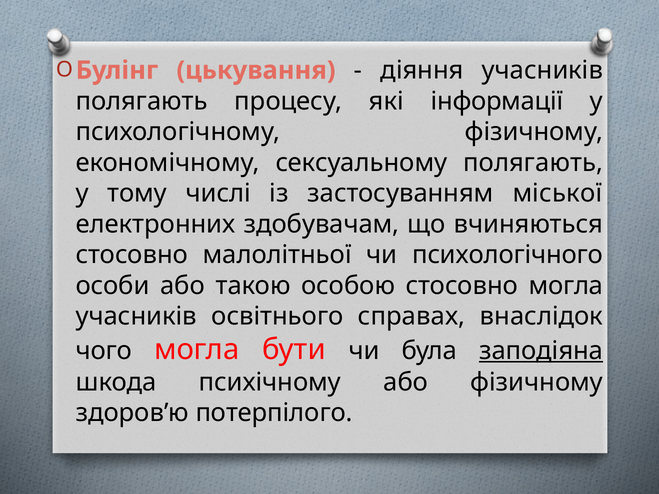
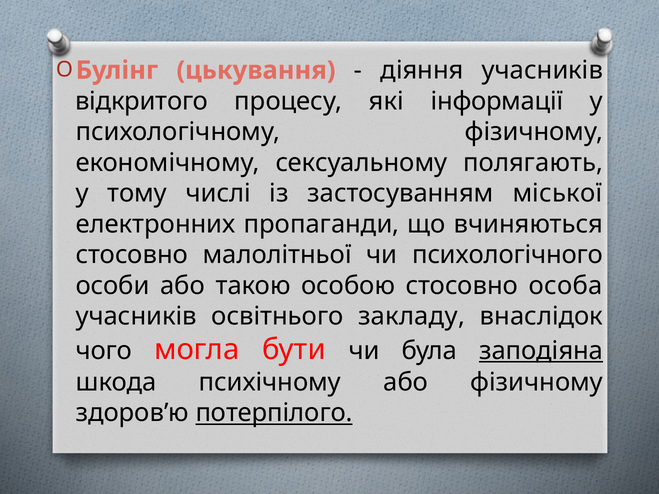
полягають: полягають -> відкритого (142, 101)
здобувачам: здобувачам -> пропаганди (322, 224)
стосовно могла: могла -> особа (566, 286)
справах: справах -> закладу (412, 317)
потерпілого underline: none -> present (274, 413)
